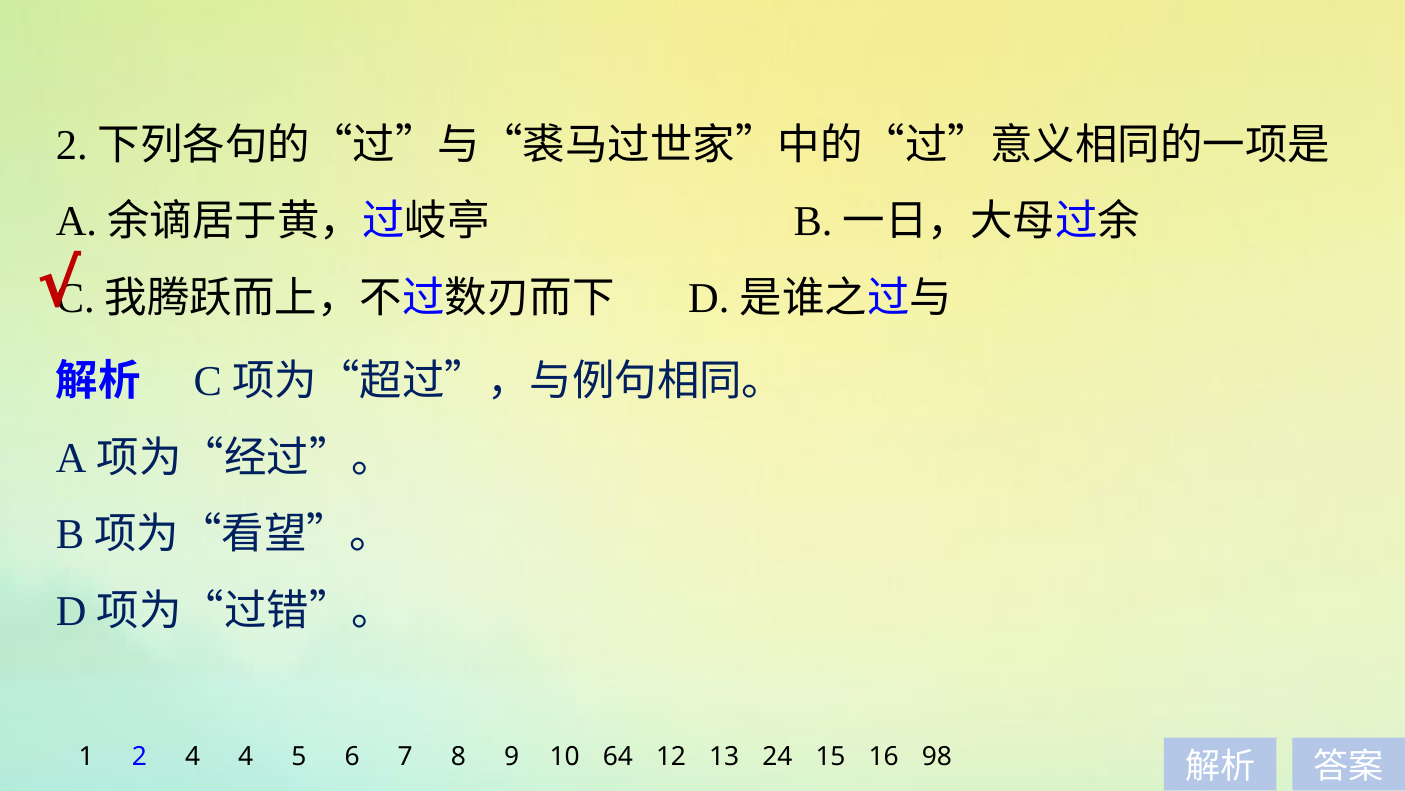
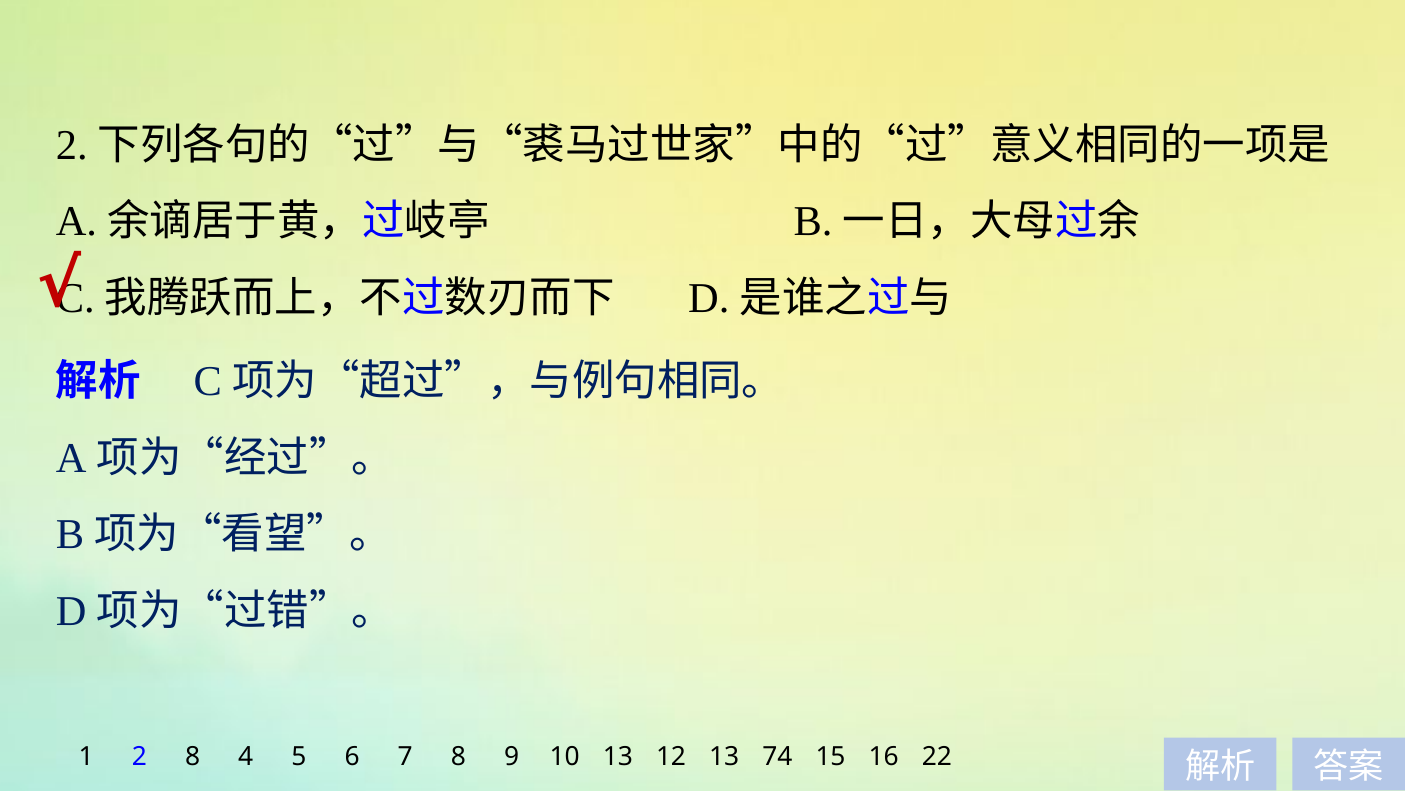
2 4: 4 -> 8 (193, 756)
10 64: 64 -> 13 (618, 756)
24: 24 -> 74 (777, 756)
98: 98 -> 22 (937, 756)
